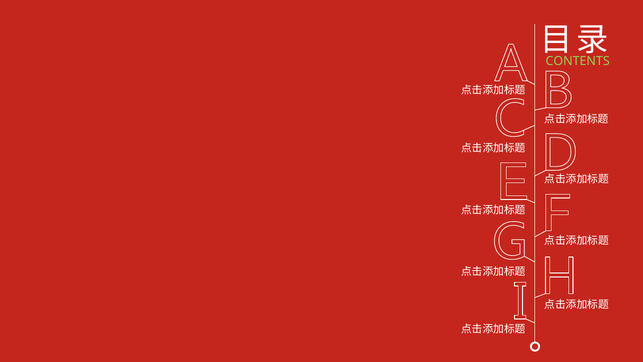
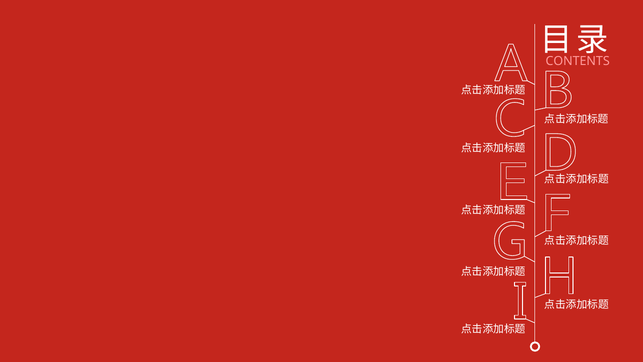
CONTENTS colour: light green -> pink (578, 61)
